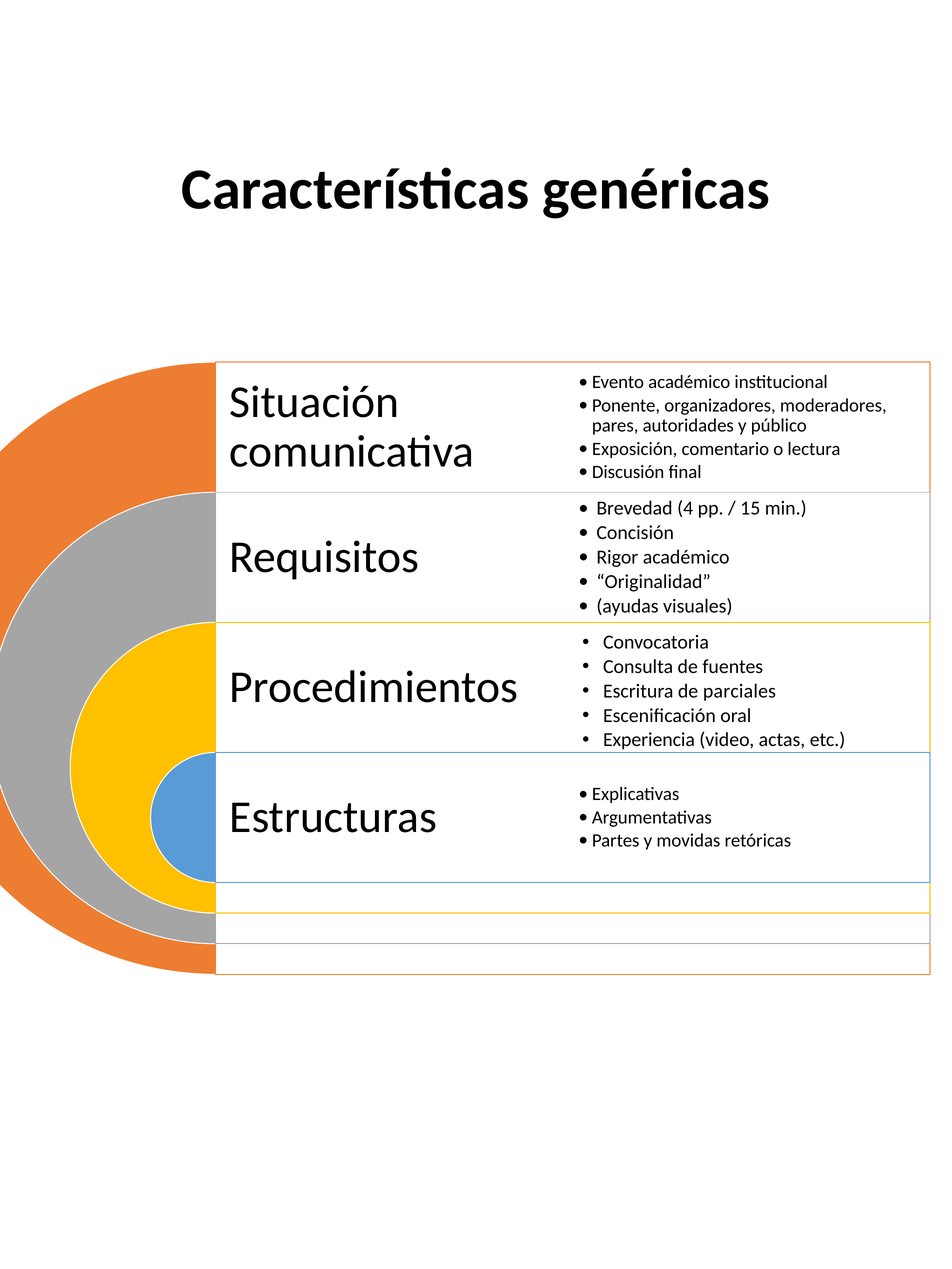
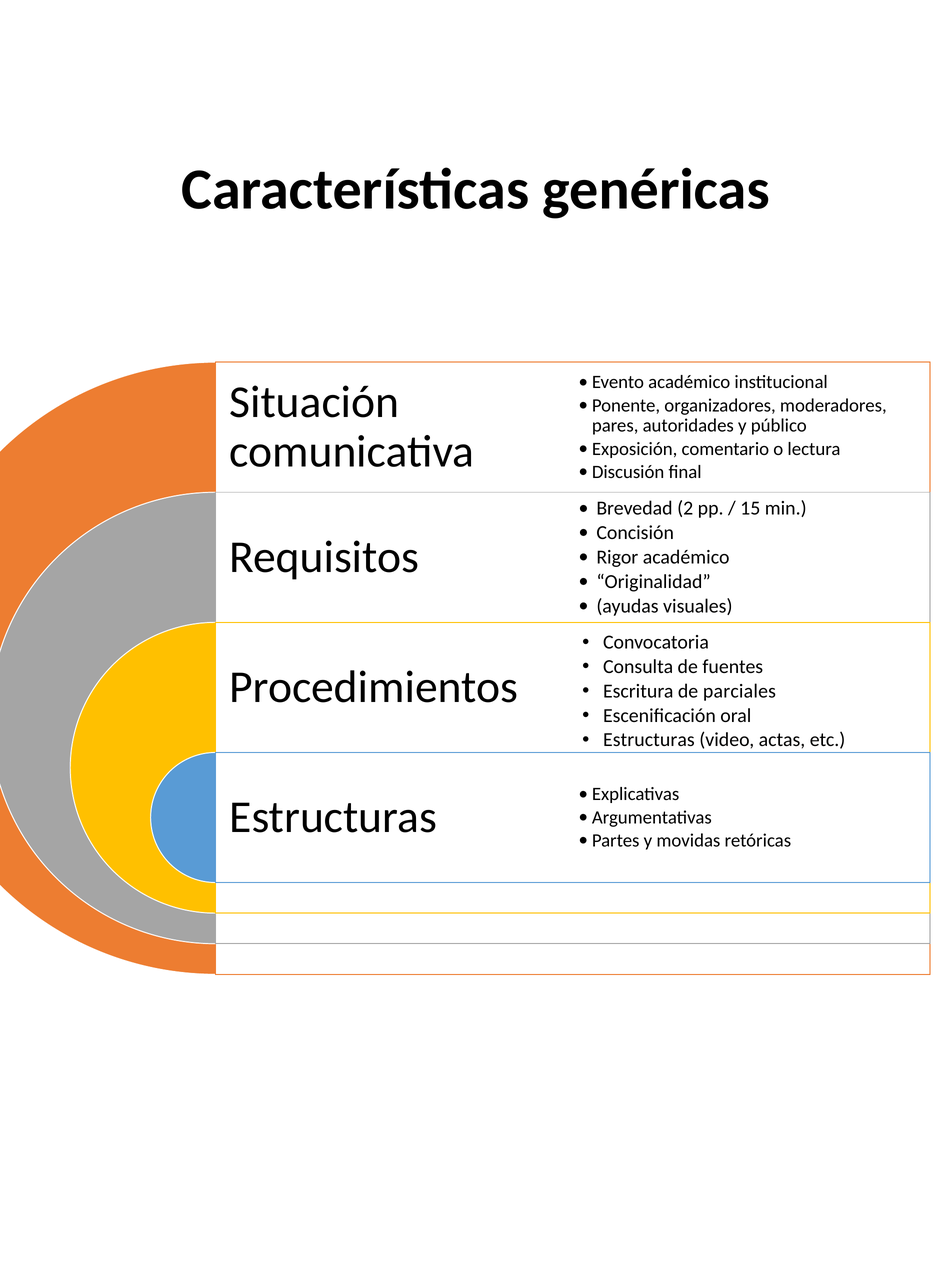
4: 4 -> 2 (685, 509)
Experiencia: Experiencia -> Estructuras (649, 740)
